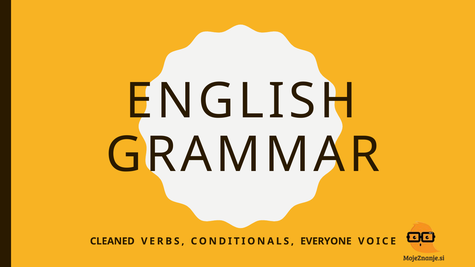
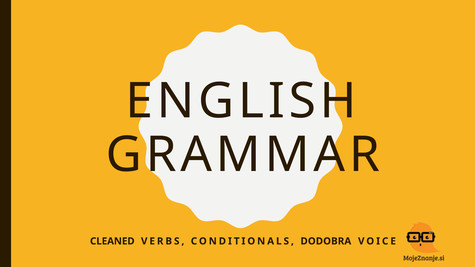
EVERYONE: EVERYONE -> DODOBRA (326, 241)
